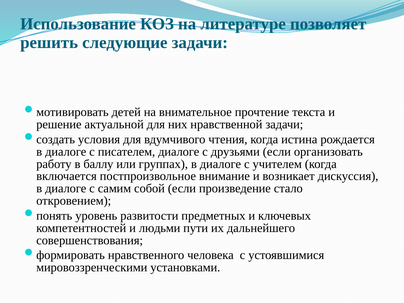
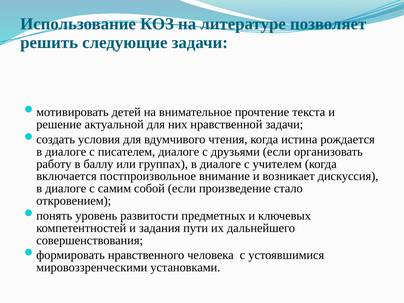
людьми: людьми -> задания (160, 228)
